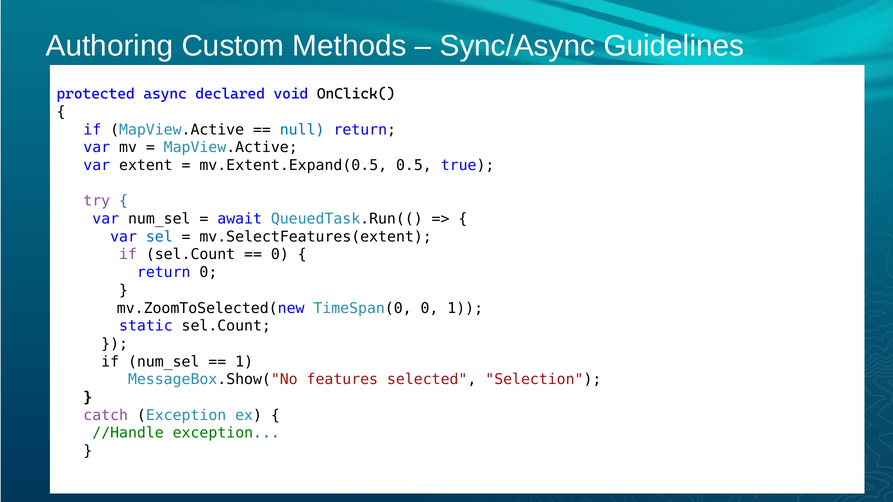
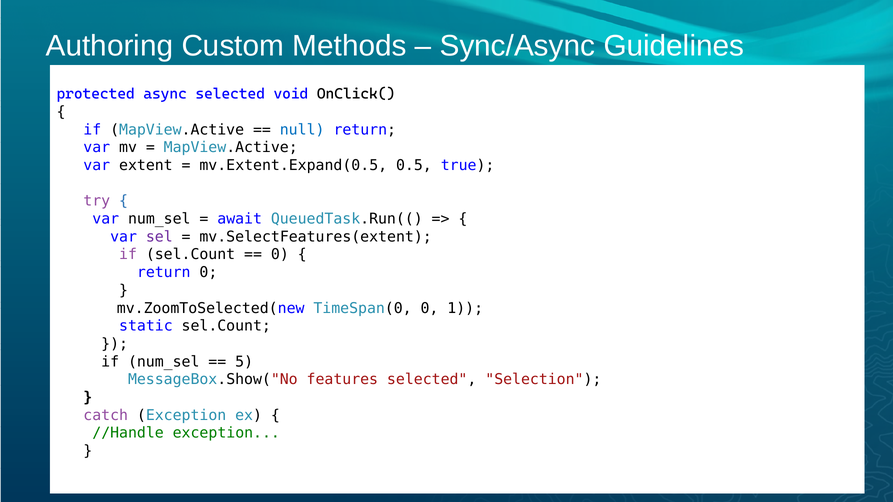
async declared: declared -> selected (230, 94)
sel colour: blue -> purple (159, 237)
1: 1 -> 5 (244, 362)
